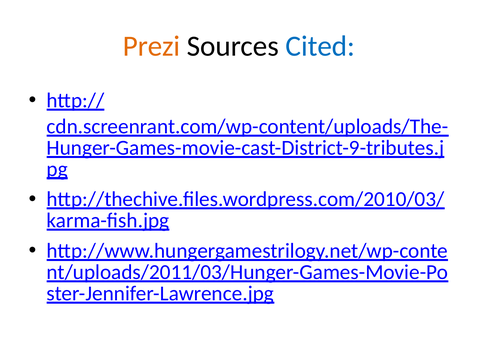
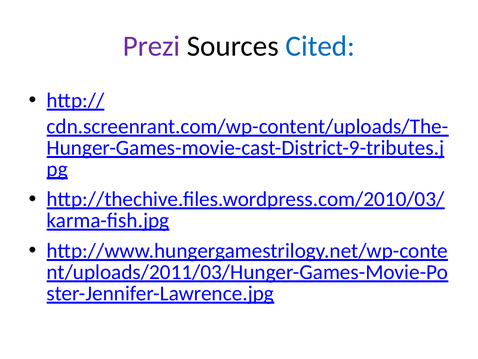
Prezi colour: orange -> purple (151, 46)
